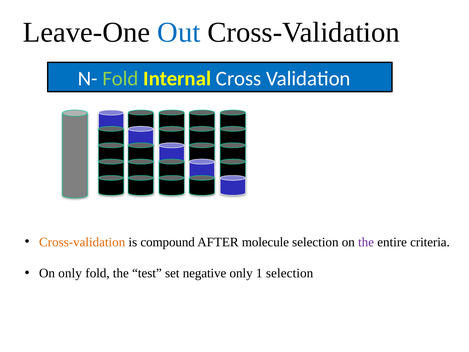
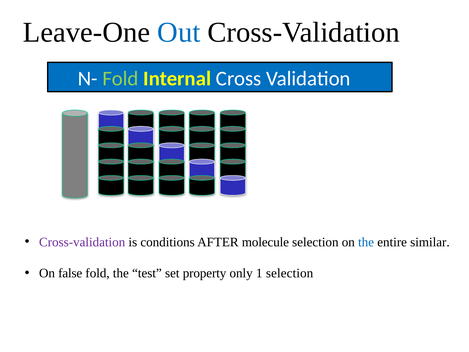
Cross-validation colour: orange -> purple (82, 242)
compound: compound -> conditions (168, 242)
the colour: purple -> blue (366, 242)
criteria: criteria -> similar (430, 242)
On only: only -> false (70, 273)
negative: negative -> property (205, 273)
